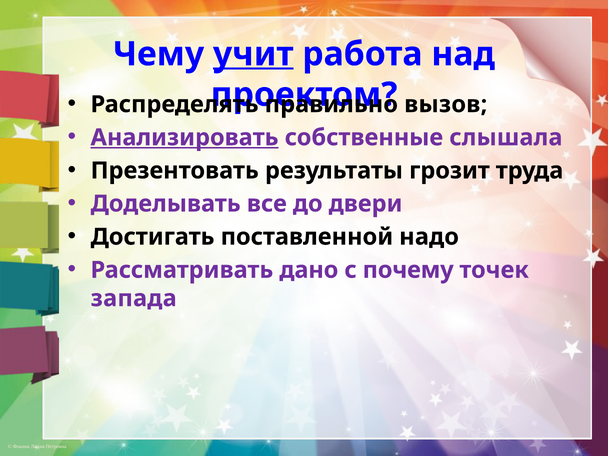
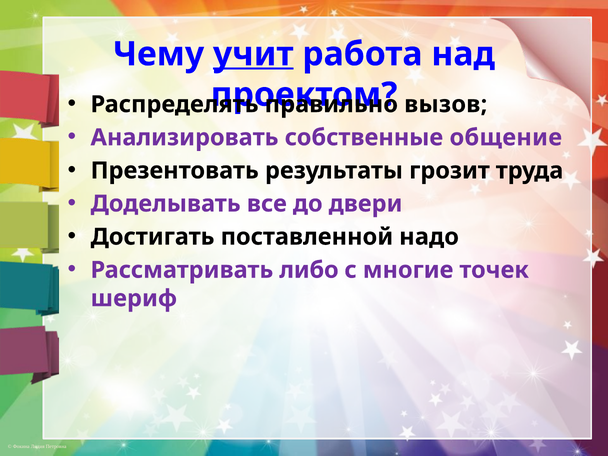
Анализировать underline: present -> none (185, 137)
слышала: слышала -> общение (506, 137)
дано: дано -> либо (309, 270)
почему: почему -> многие (408, 270)
запада: запада -> шериф (134, 298)
